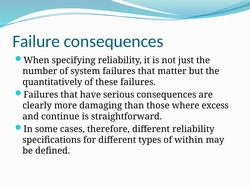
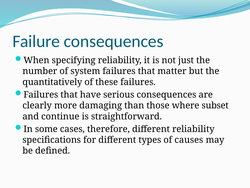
excess: excess -> subset (215, 105)
within: within -> causes (189, 140)
